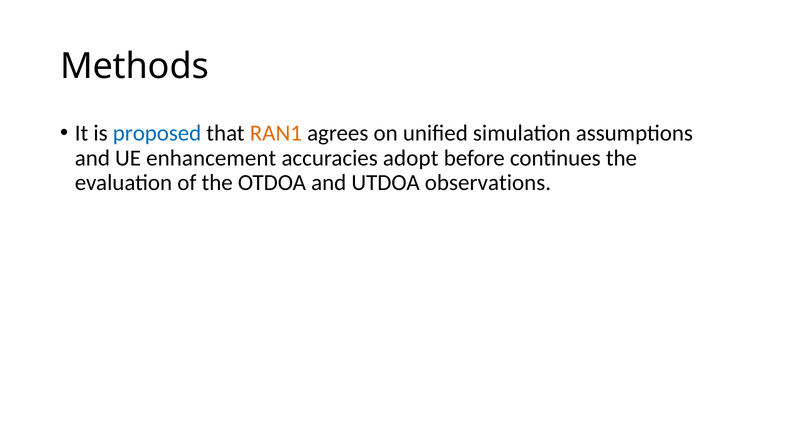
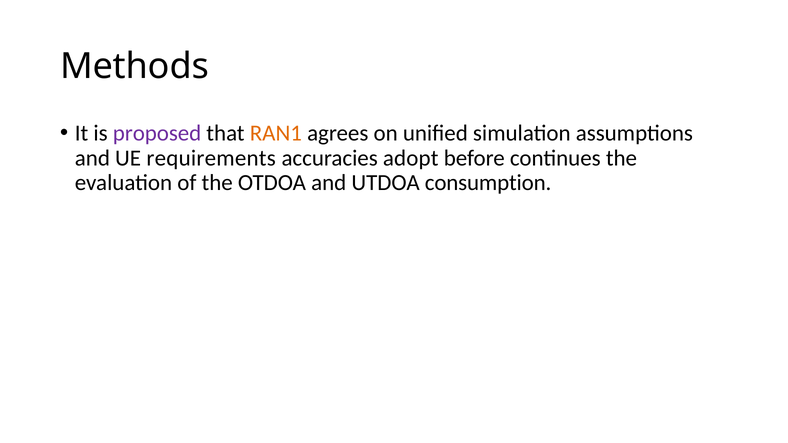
proposed colour: blue -> purple (157, 133)
enhancement: enhancement -> requirements (211, 158)
observations: observations -> consumption (488, 183)
